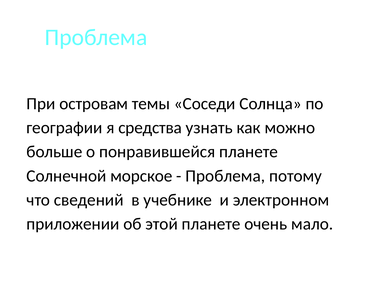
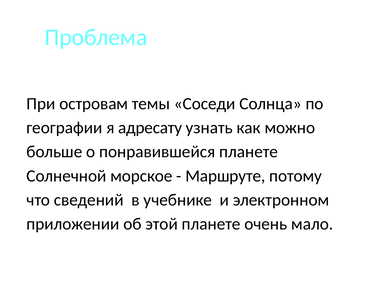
средства: средства -> адресату (150, 128)
Проблема: Проблема -> Маршруте (225, 176)
